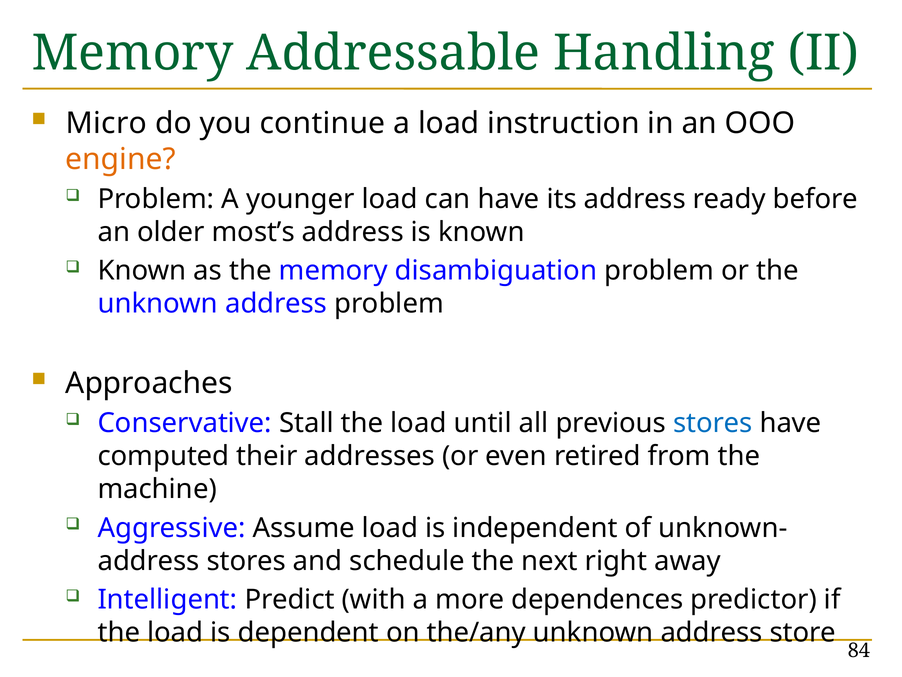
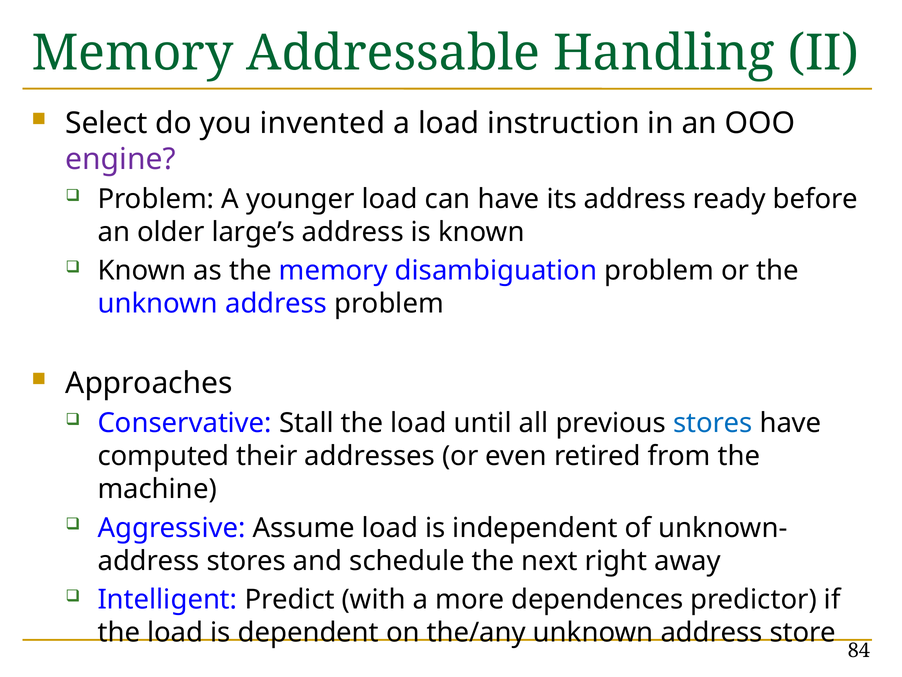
Micro: Micro -> Select (107, 123)
continue: continue -> invented (322, 123)
engine colour: orange -> purple (121, 159)
most’s: most’s -> large’s (253, 232)
